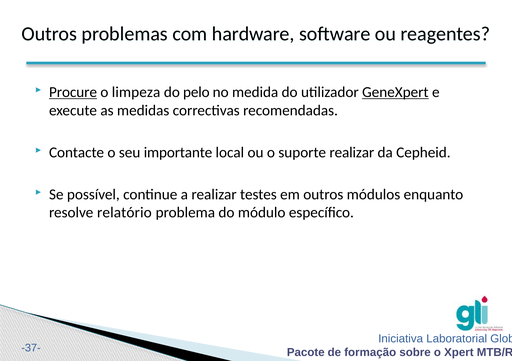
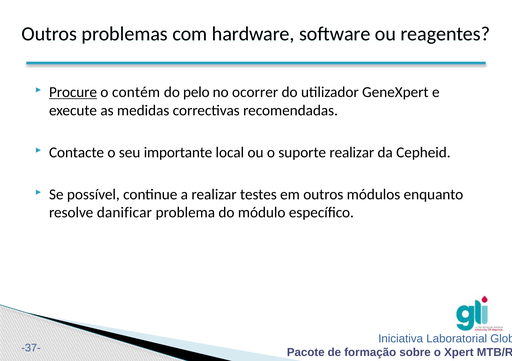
limpeza: limpeza -> contém (136, 92)
medida: medida -> ocorrer (255, 92)
GeneXpert underline: present -> none (395, 92)
relatório: relatório -> danificar (124, 213)
